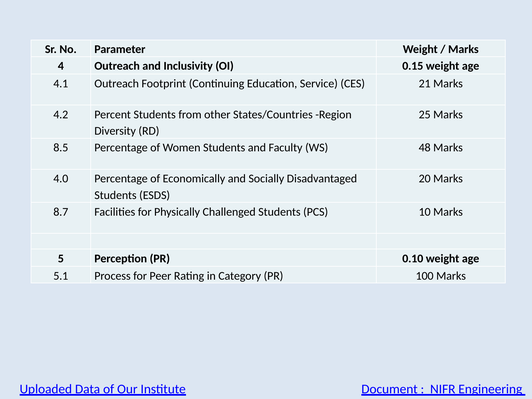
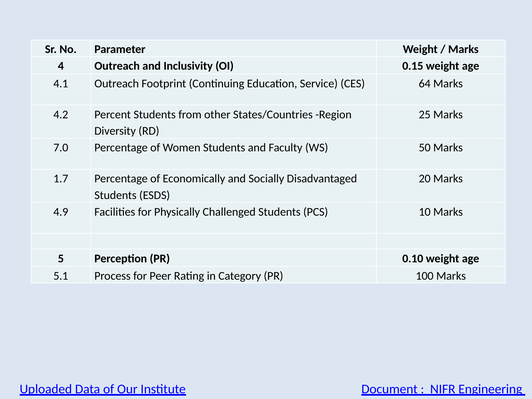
21: 21 -> 64 (425, 83)
8.5: 8.5 -> 7.0 (61, 148)
48: 48 -> 50 (425, 148)
4.0: 4.0 -> 1.7 (61, 179)
8.7: 8.7 -> 4.9 (61, 212)
